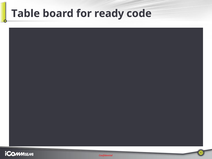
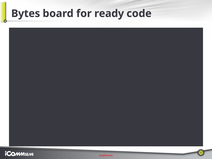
Table: Table -> Bytes (26, 14)
